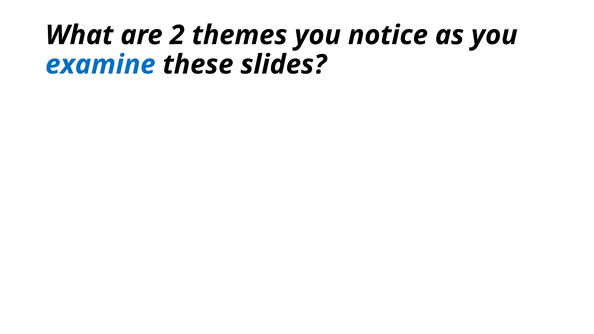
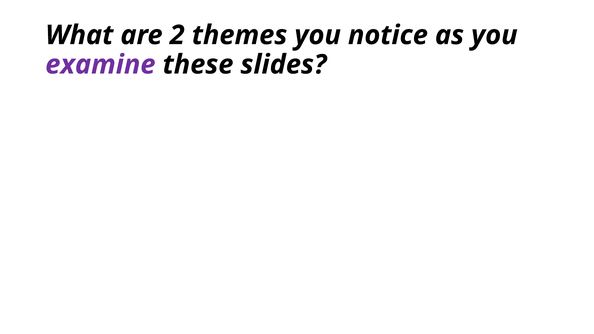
examine colour: blue -> purple (100, 65)
